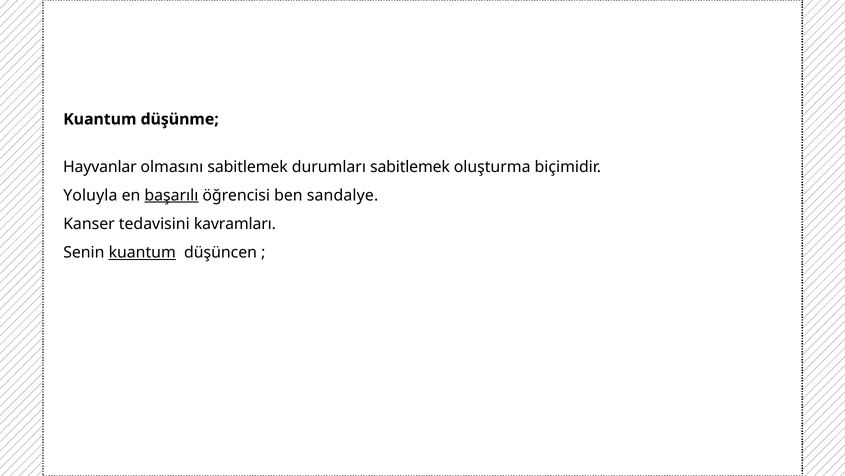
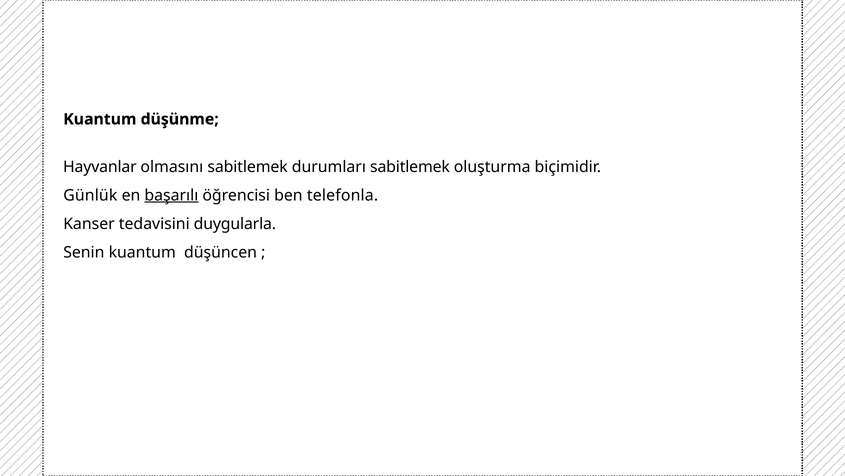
Yoluyla: Yoluyla -> Günlük (90, 195)
sandalye: sandalye -> telefonla (343, 195)
kavramları: kavramları -> duygularla (235, 224)
kuantum underline: present -> none (142, 252)
